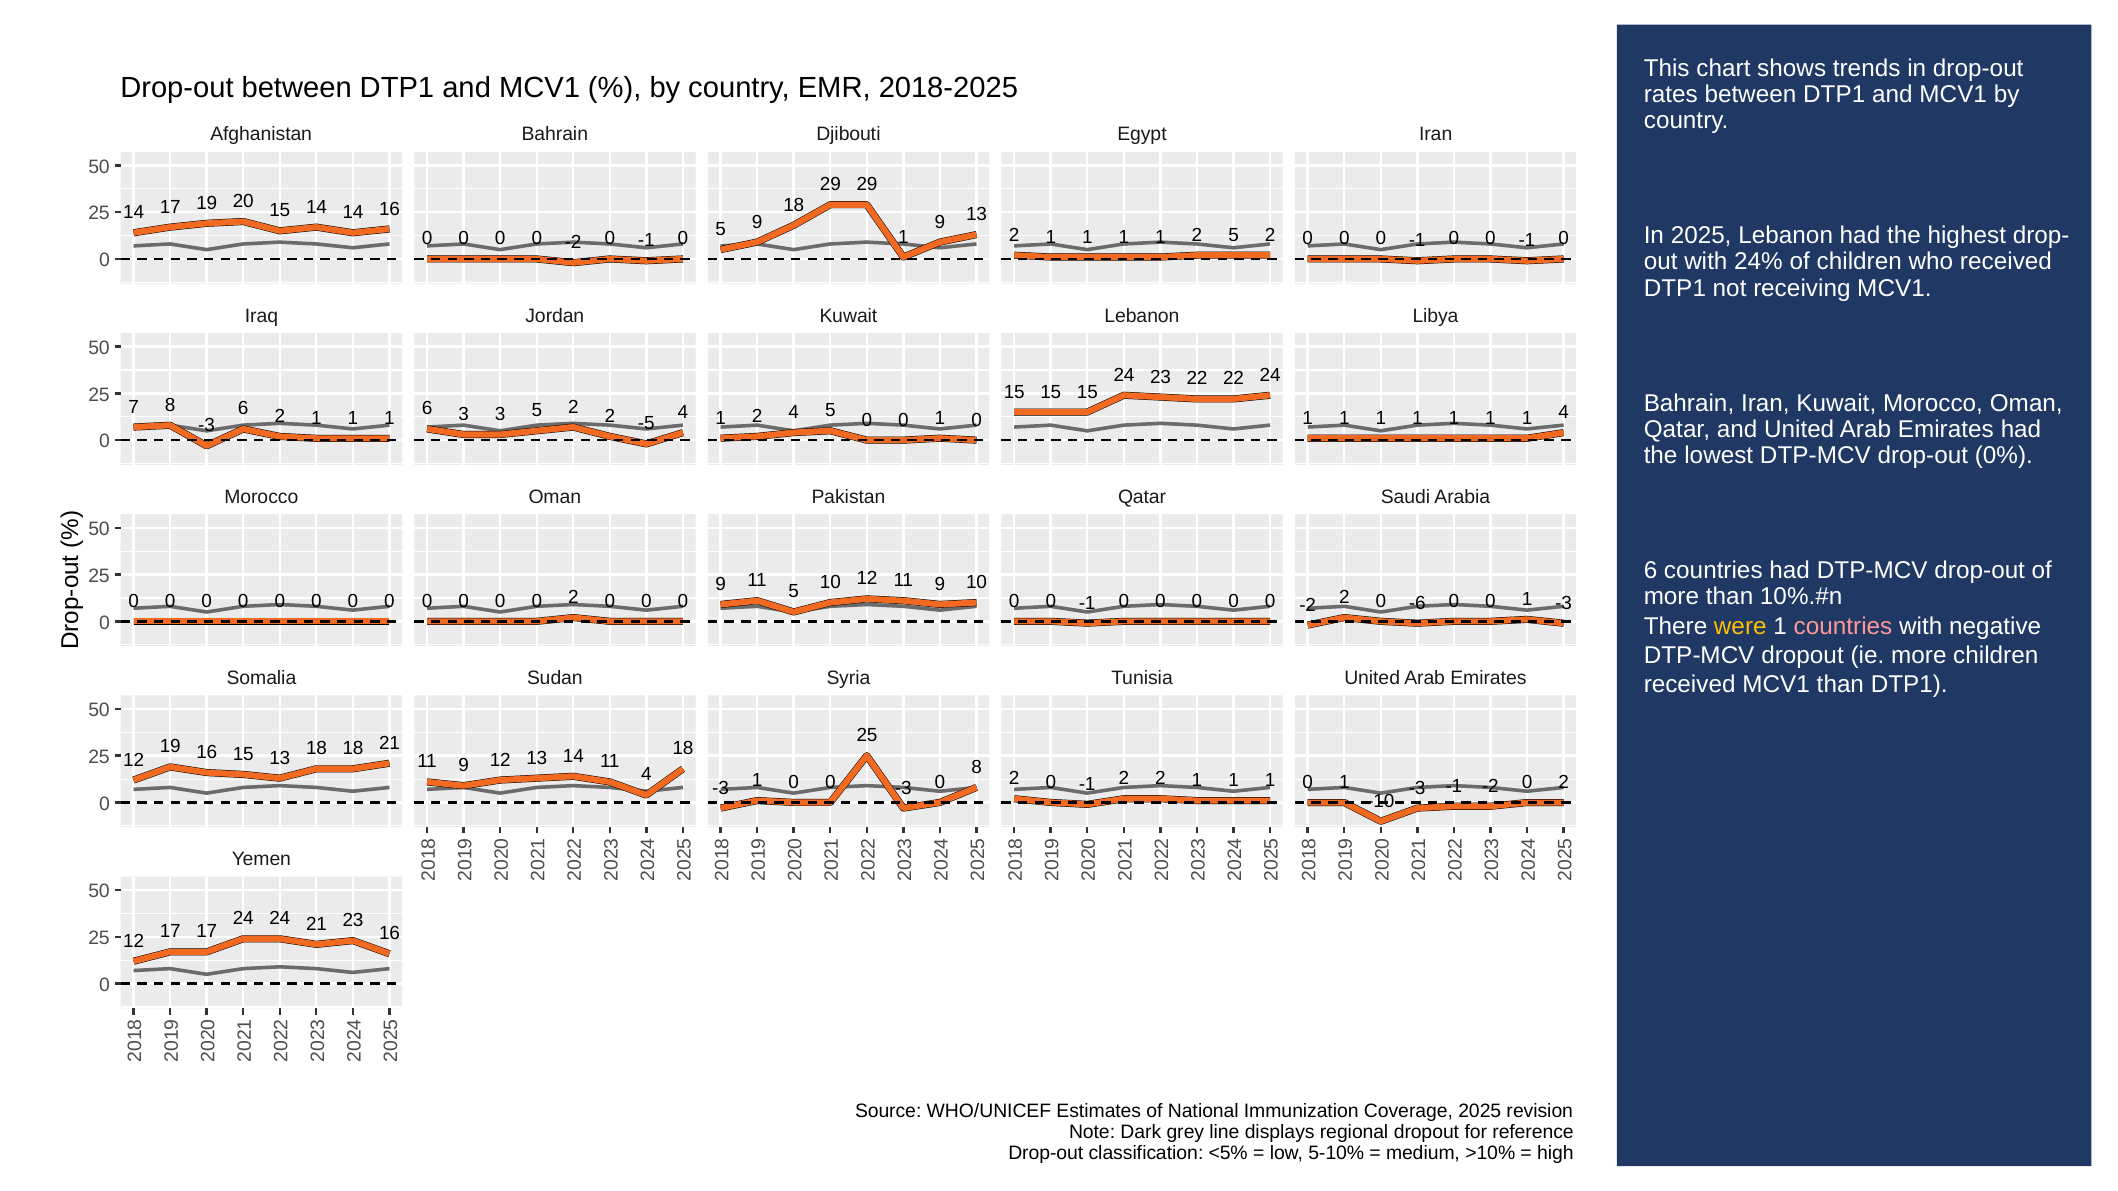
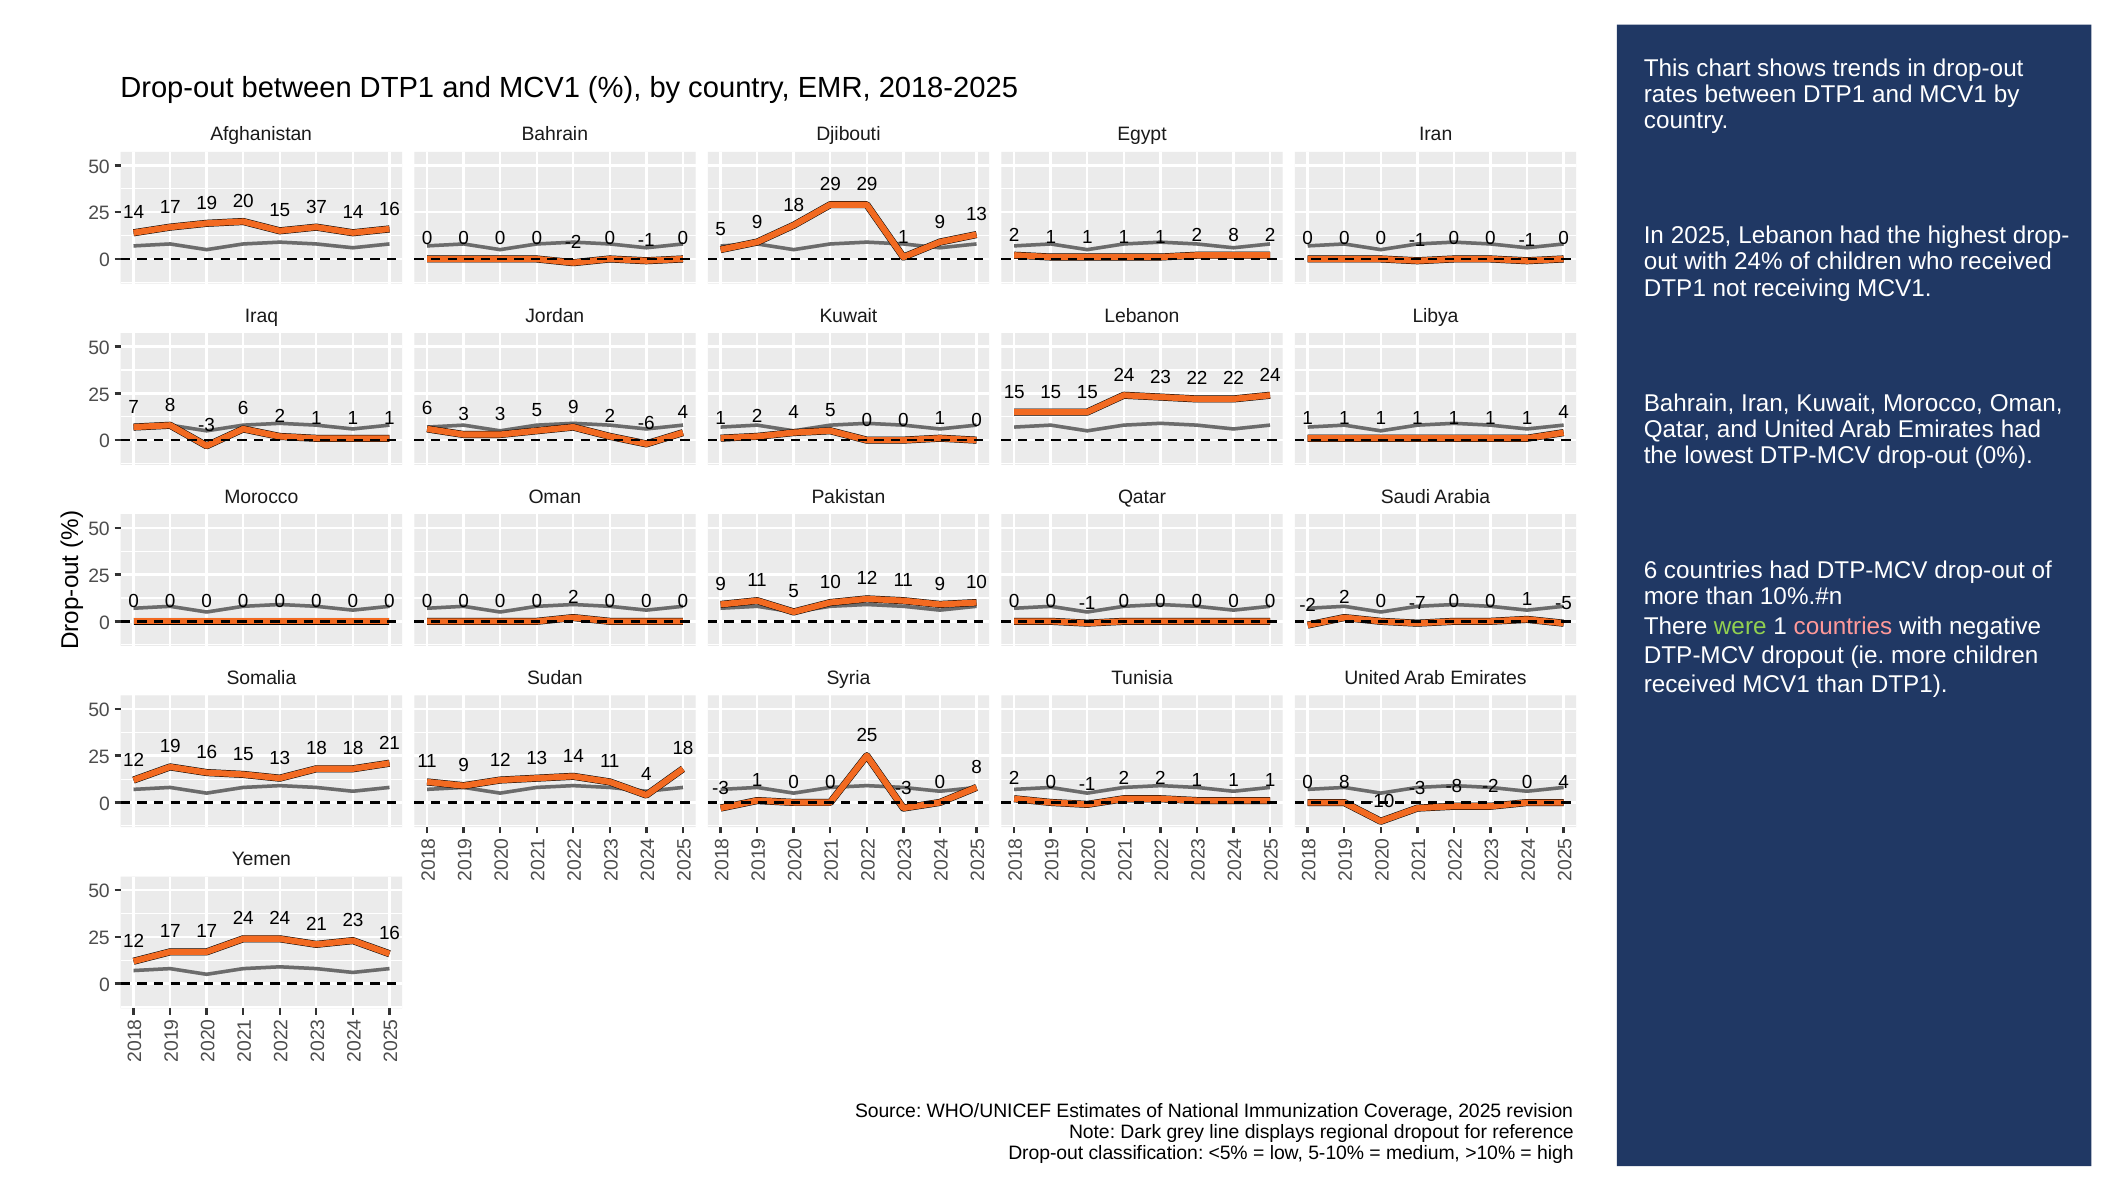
15 14: 14 -> 37 (316, 207)
1 2 5: 5 -> 8 (1234, 235)
3 5 2: 2 -> 9 (573, 407)
-5: -5 -> -6 (646, 424)
-6: -6 -> -7 (1417, 603)
1 -3: -3 -> -5 (1564, 603)
were colour: yellow -> light green (1740, 626)
1: 1 -> 8 (1344, 782)
-3 -1: -1 -> -8 (1454, 786)
-2 0 2: 2 -> 4 (1564, 782)
